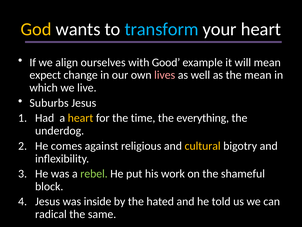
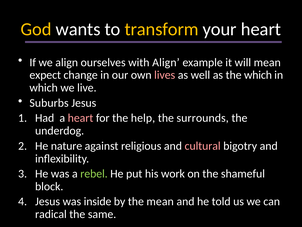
transform colour: light blue -> yellow (162, 29)
with Good: Good -> Align (166, 62)
the mean: mean -> which (258, 75)
heart colour: yellow -> pink (81, 118)
time: time -> help (143, 118)
everything: everything -> surrounds (203, 118)
comes: comes -> nature (67, 146)
cultural colour: yellow -> pink (203, 146)
the hated: hated -> mean (160, 201)
